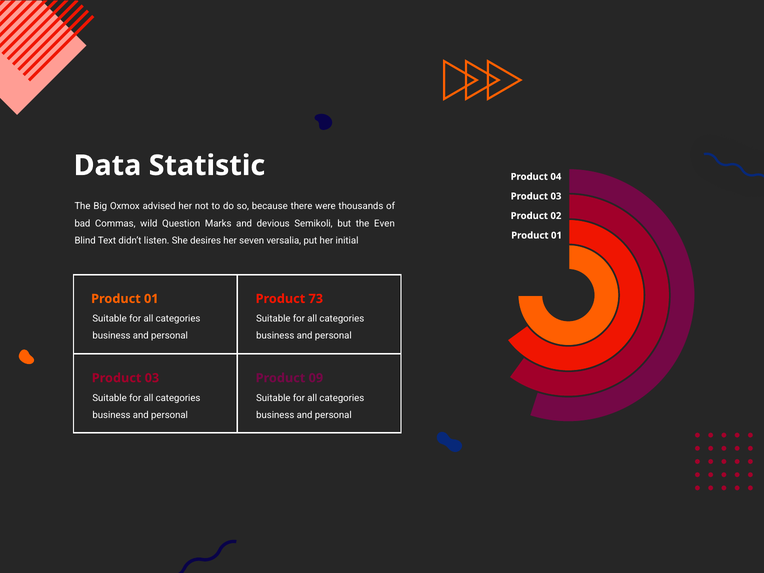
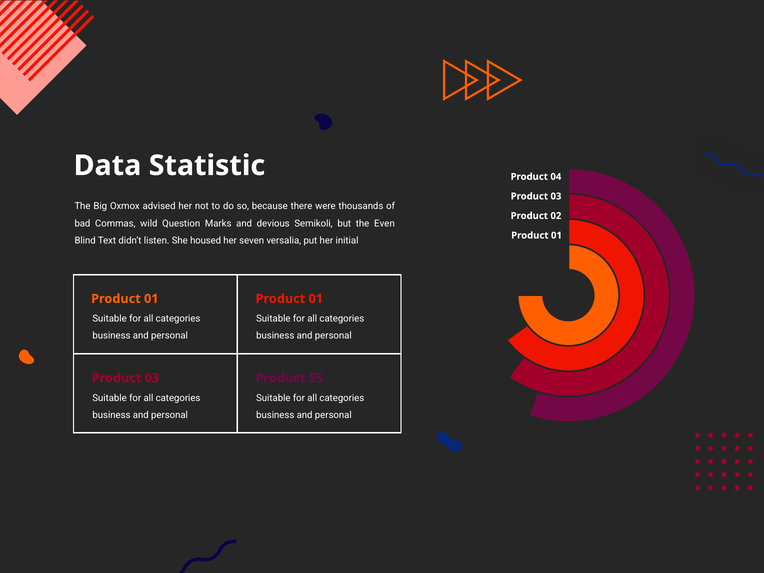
desires: desires -> housed (206, 241)
73: 73 -> 01 (316, 299)
09: 09 -> 55 (316, 378)
